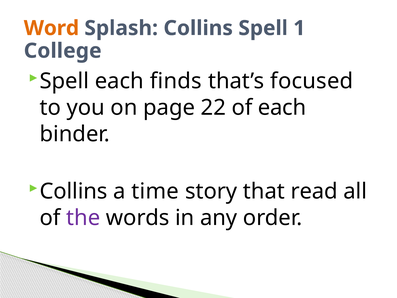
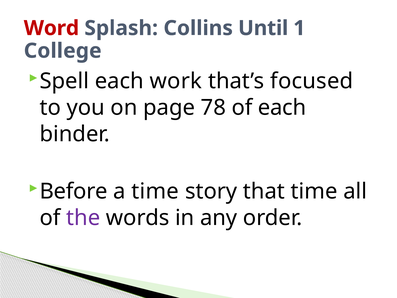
Word colour: orange -> red (51, 28)
Collins Spell: Spell -> Until (263, 28)
finds: finds -> work (176, 81)
22: 22 -> 78 (213, 107)
Collins: Collins -> Before (74, 191)
that read: read -> time (314, 191)
